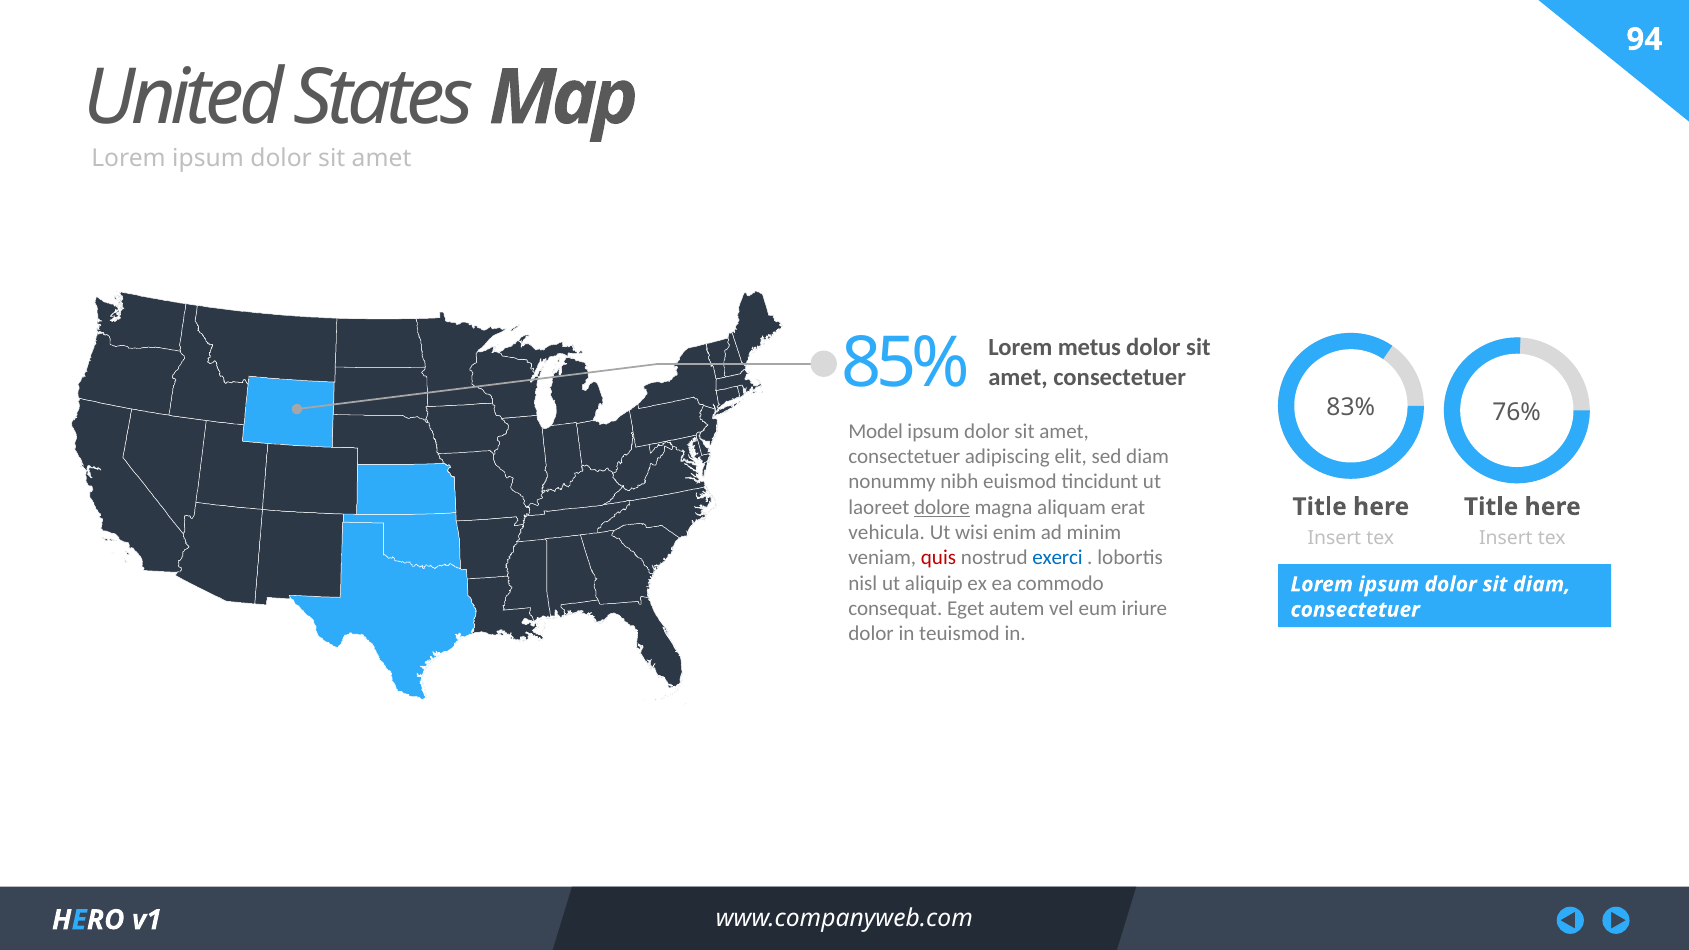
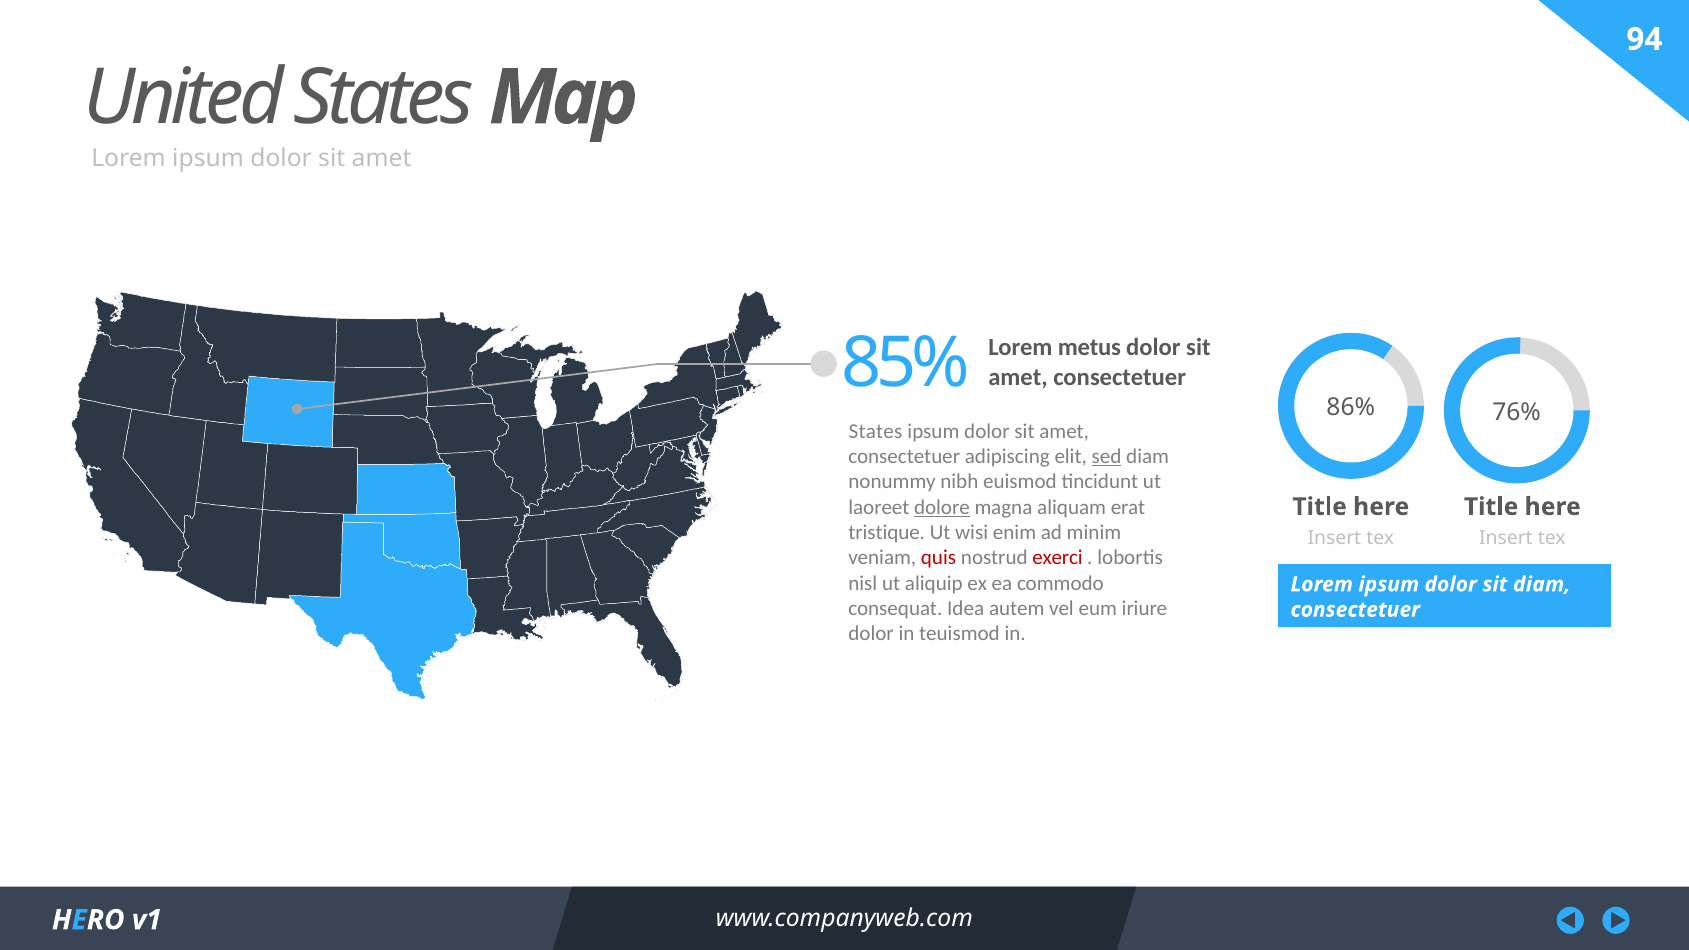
83%: 83% -> 86% (1351, 408)
Model: Model -> States (876, 431)
sed underline: none -> present (1106, 457)
vehicula: vehicula -> tristique (887, 533)
exerci colour: blue -> red (1058, 558)
Eget: Eget -> Idea (966, 609)
